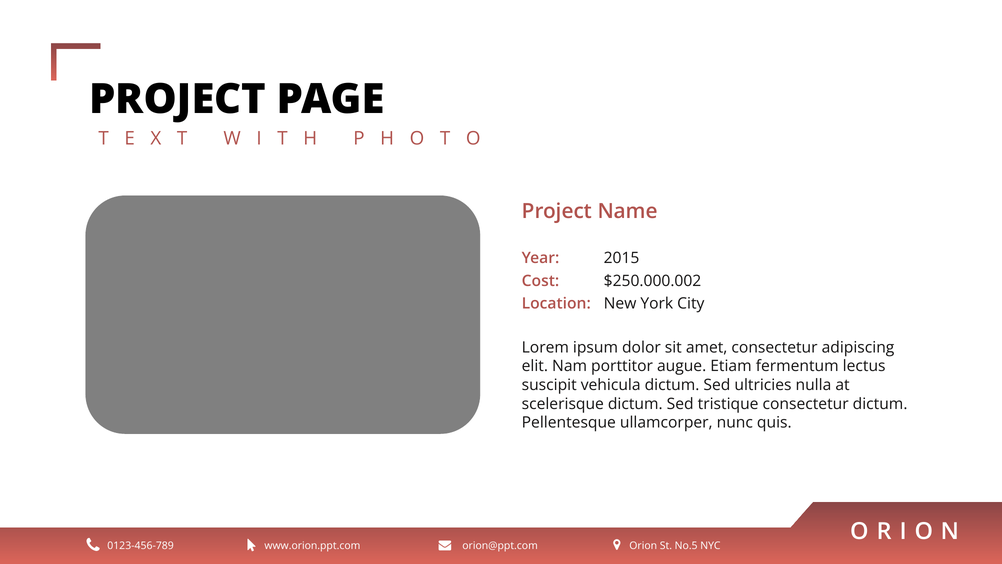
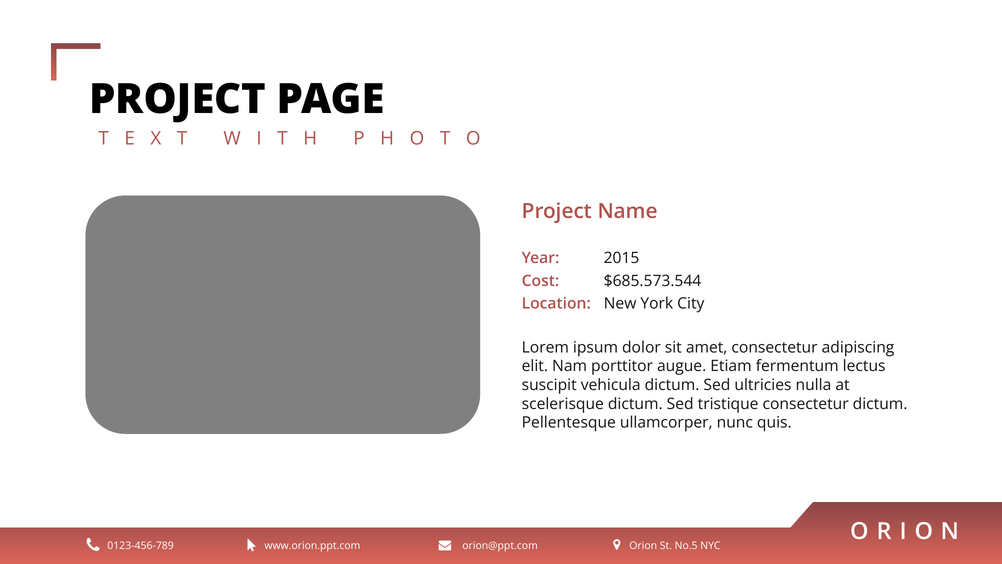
$250.000.002: $250.000.002 -> $685.573.544 (653, 281)
